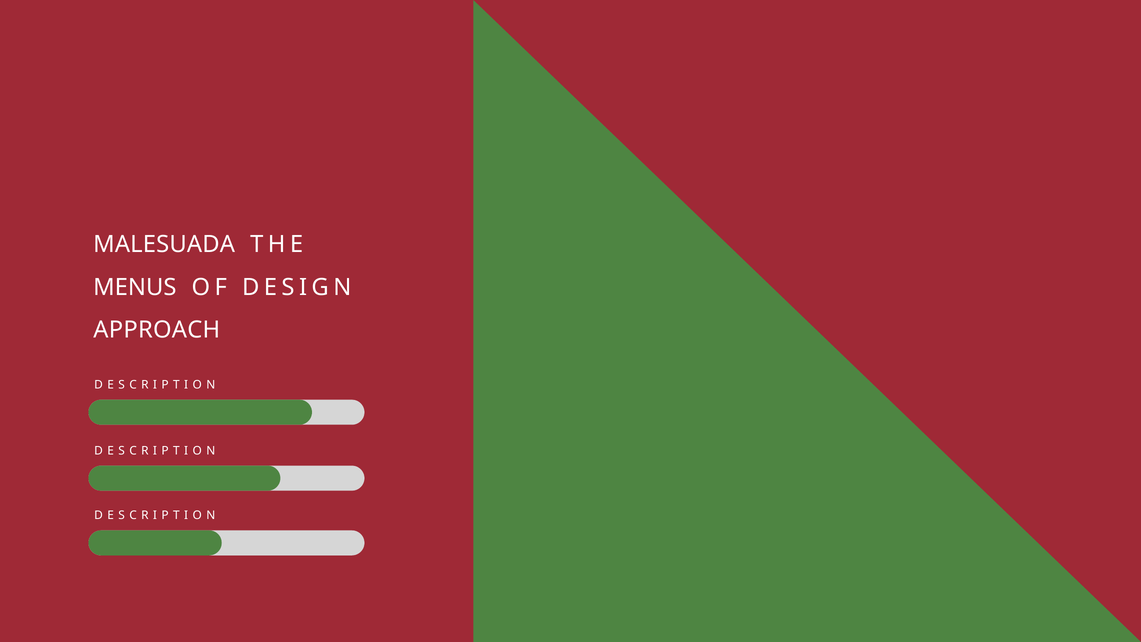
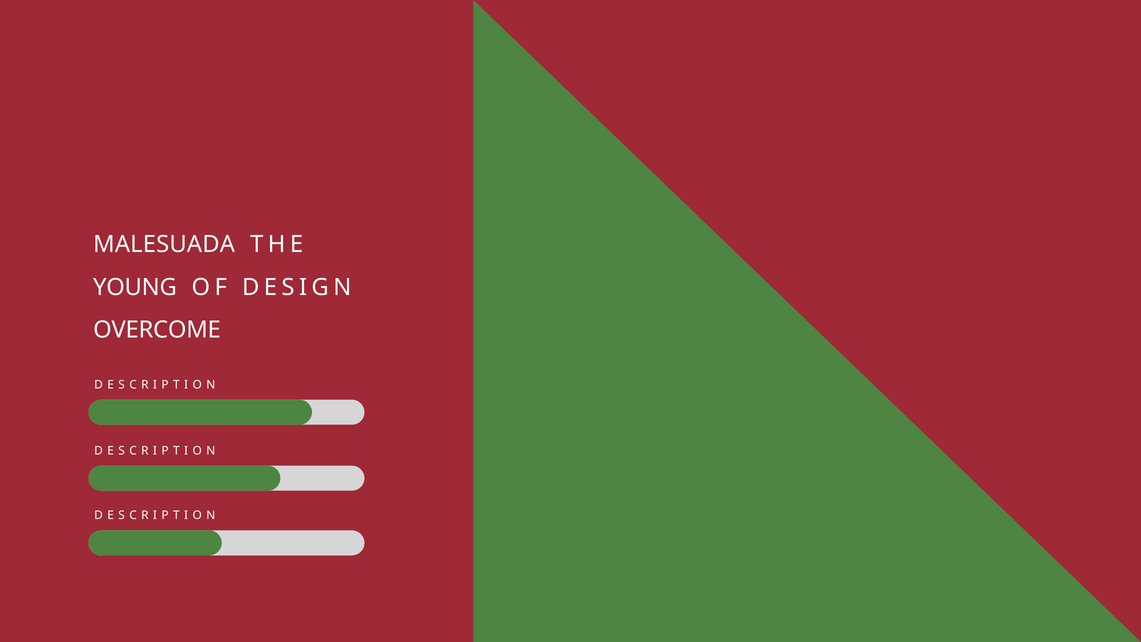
MENUS: MENUS -> YOUNG (135, 287)
APPROACH: APPROACH -> OVERCOME (157, 330)
